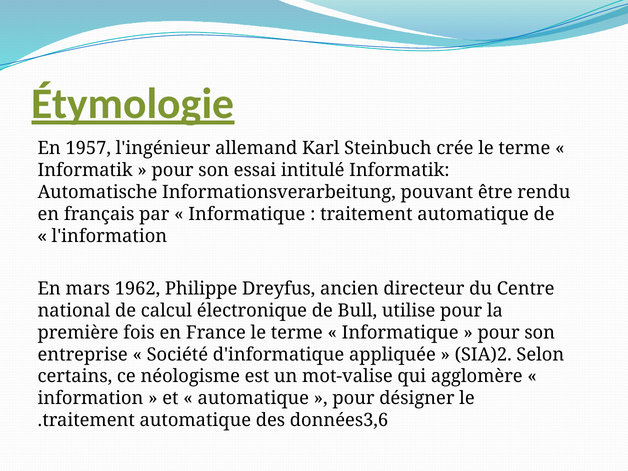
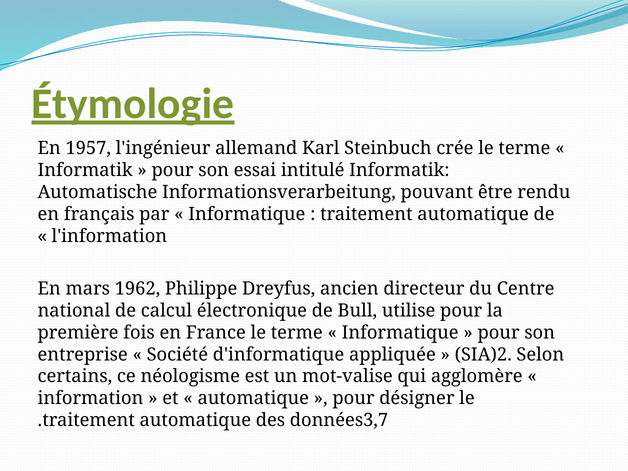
données3,6: données3,6 -> données3,7 (339, 420)
